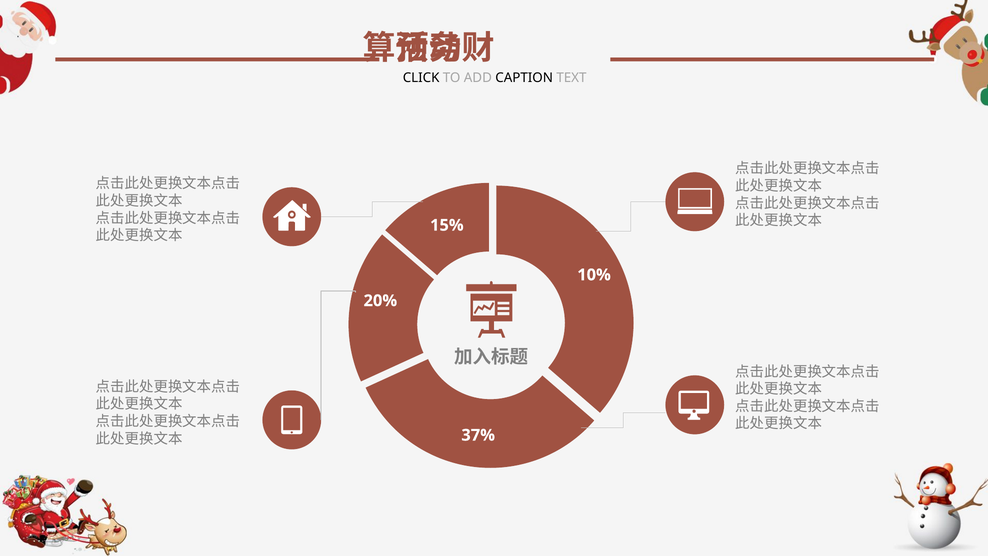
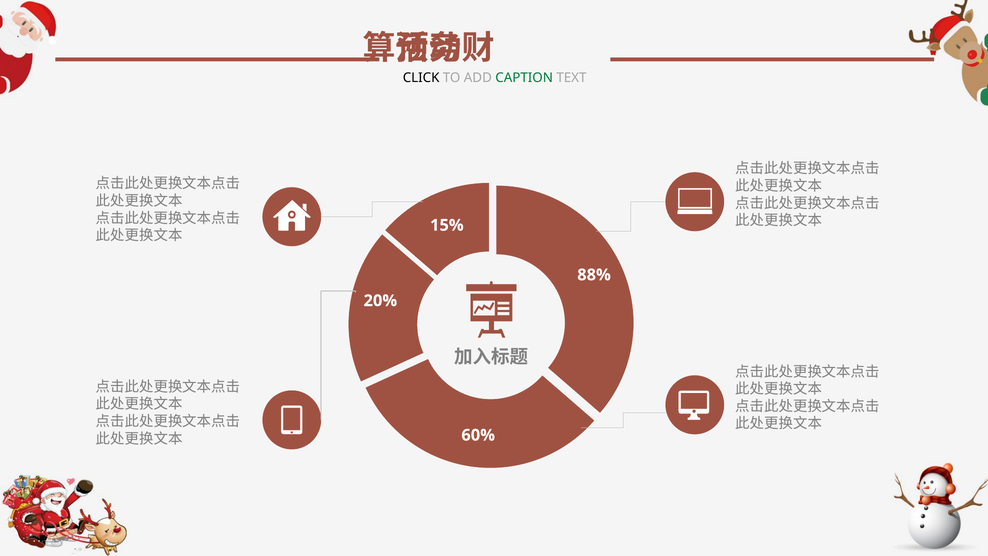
CAPTION colour: black -> green (524, 78)
10%: 10% -> 88% (594, 275)
37%: 37% -> 60% (478, 435)
